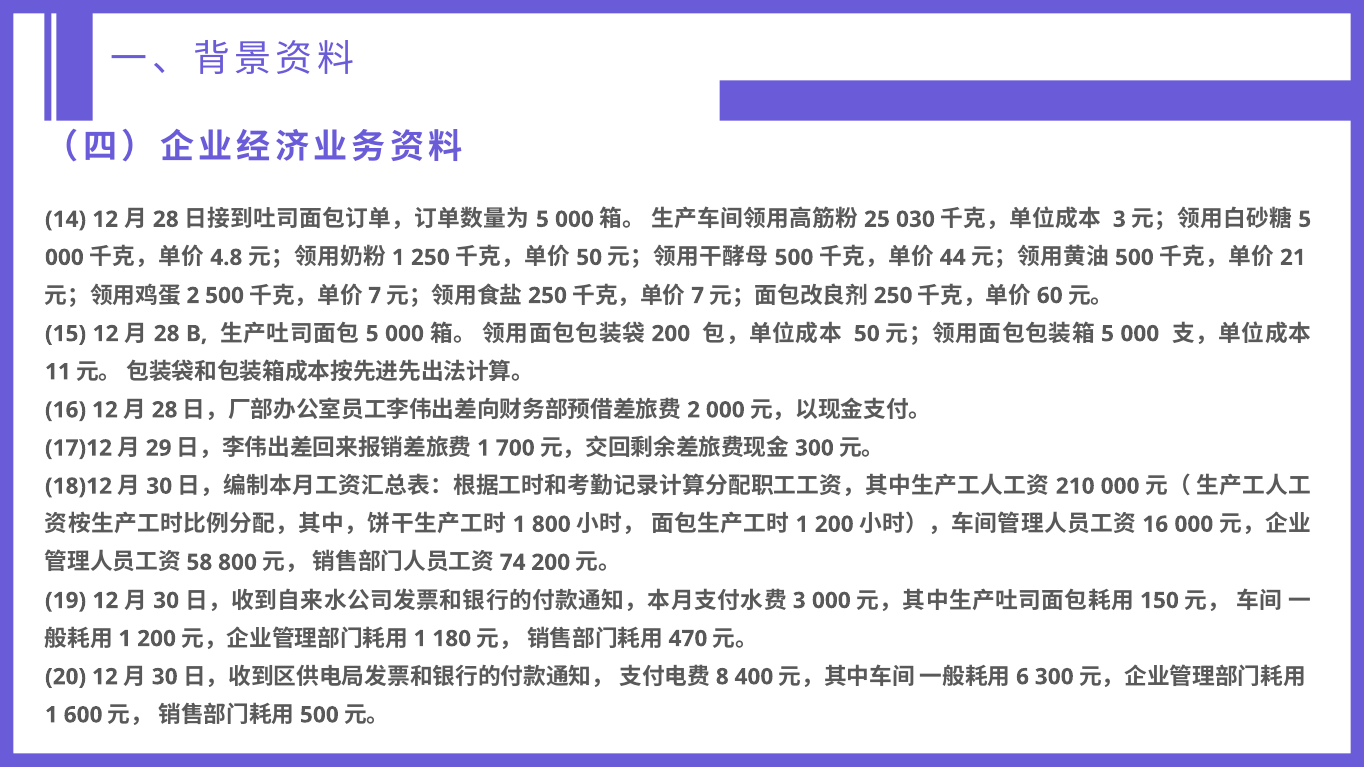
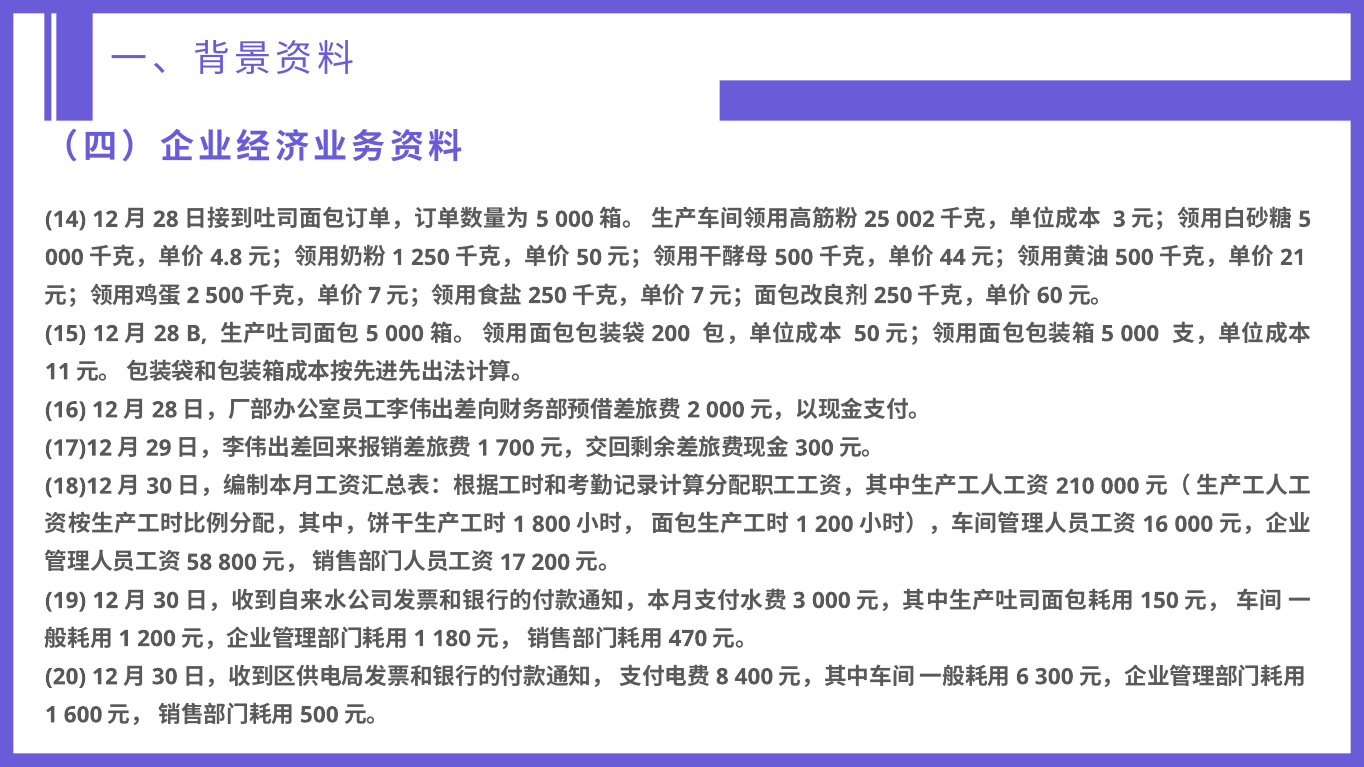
030: 030 -> 002 (915, 219)
74: 74 -> 17 (513, 563)
